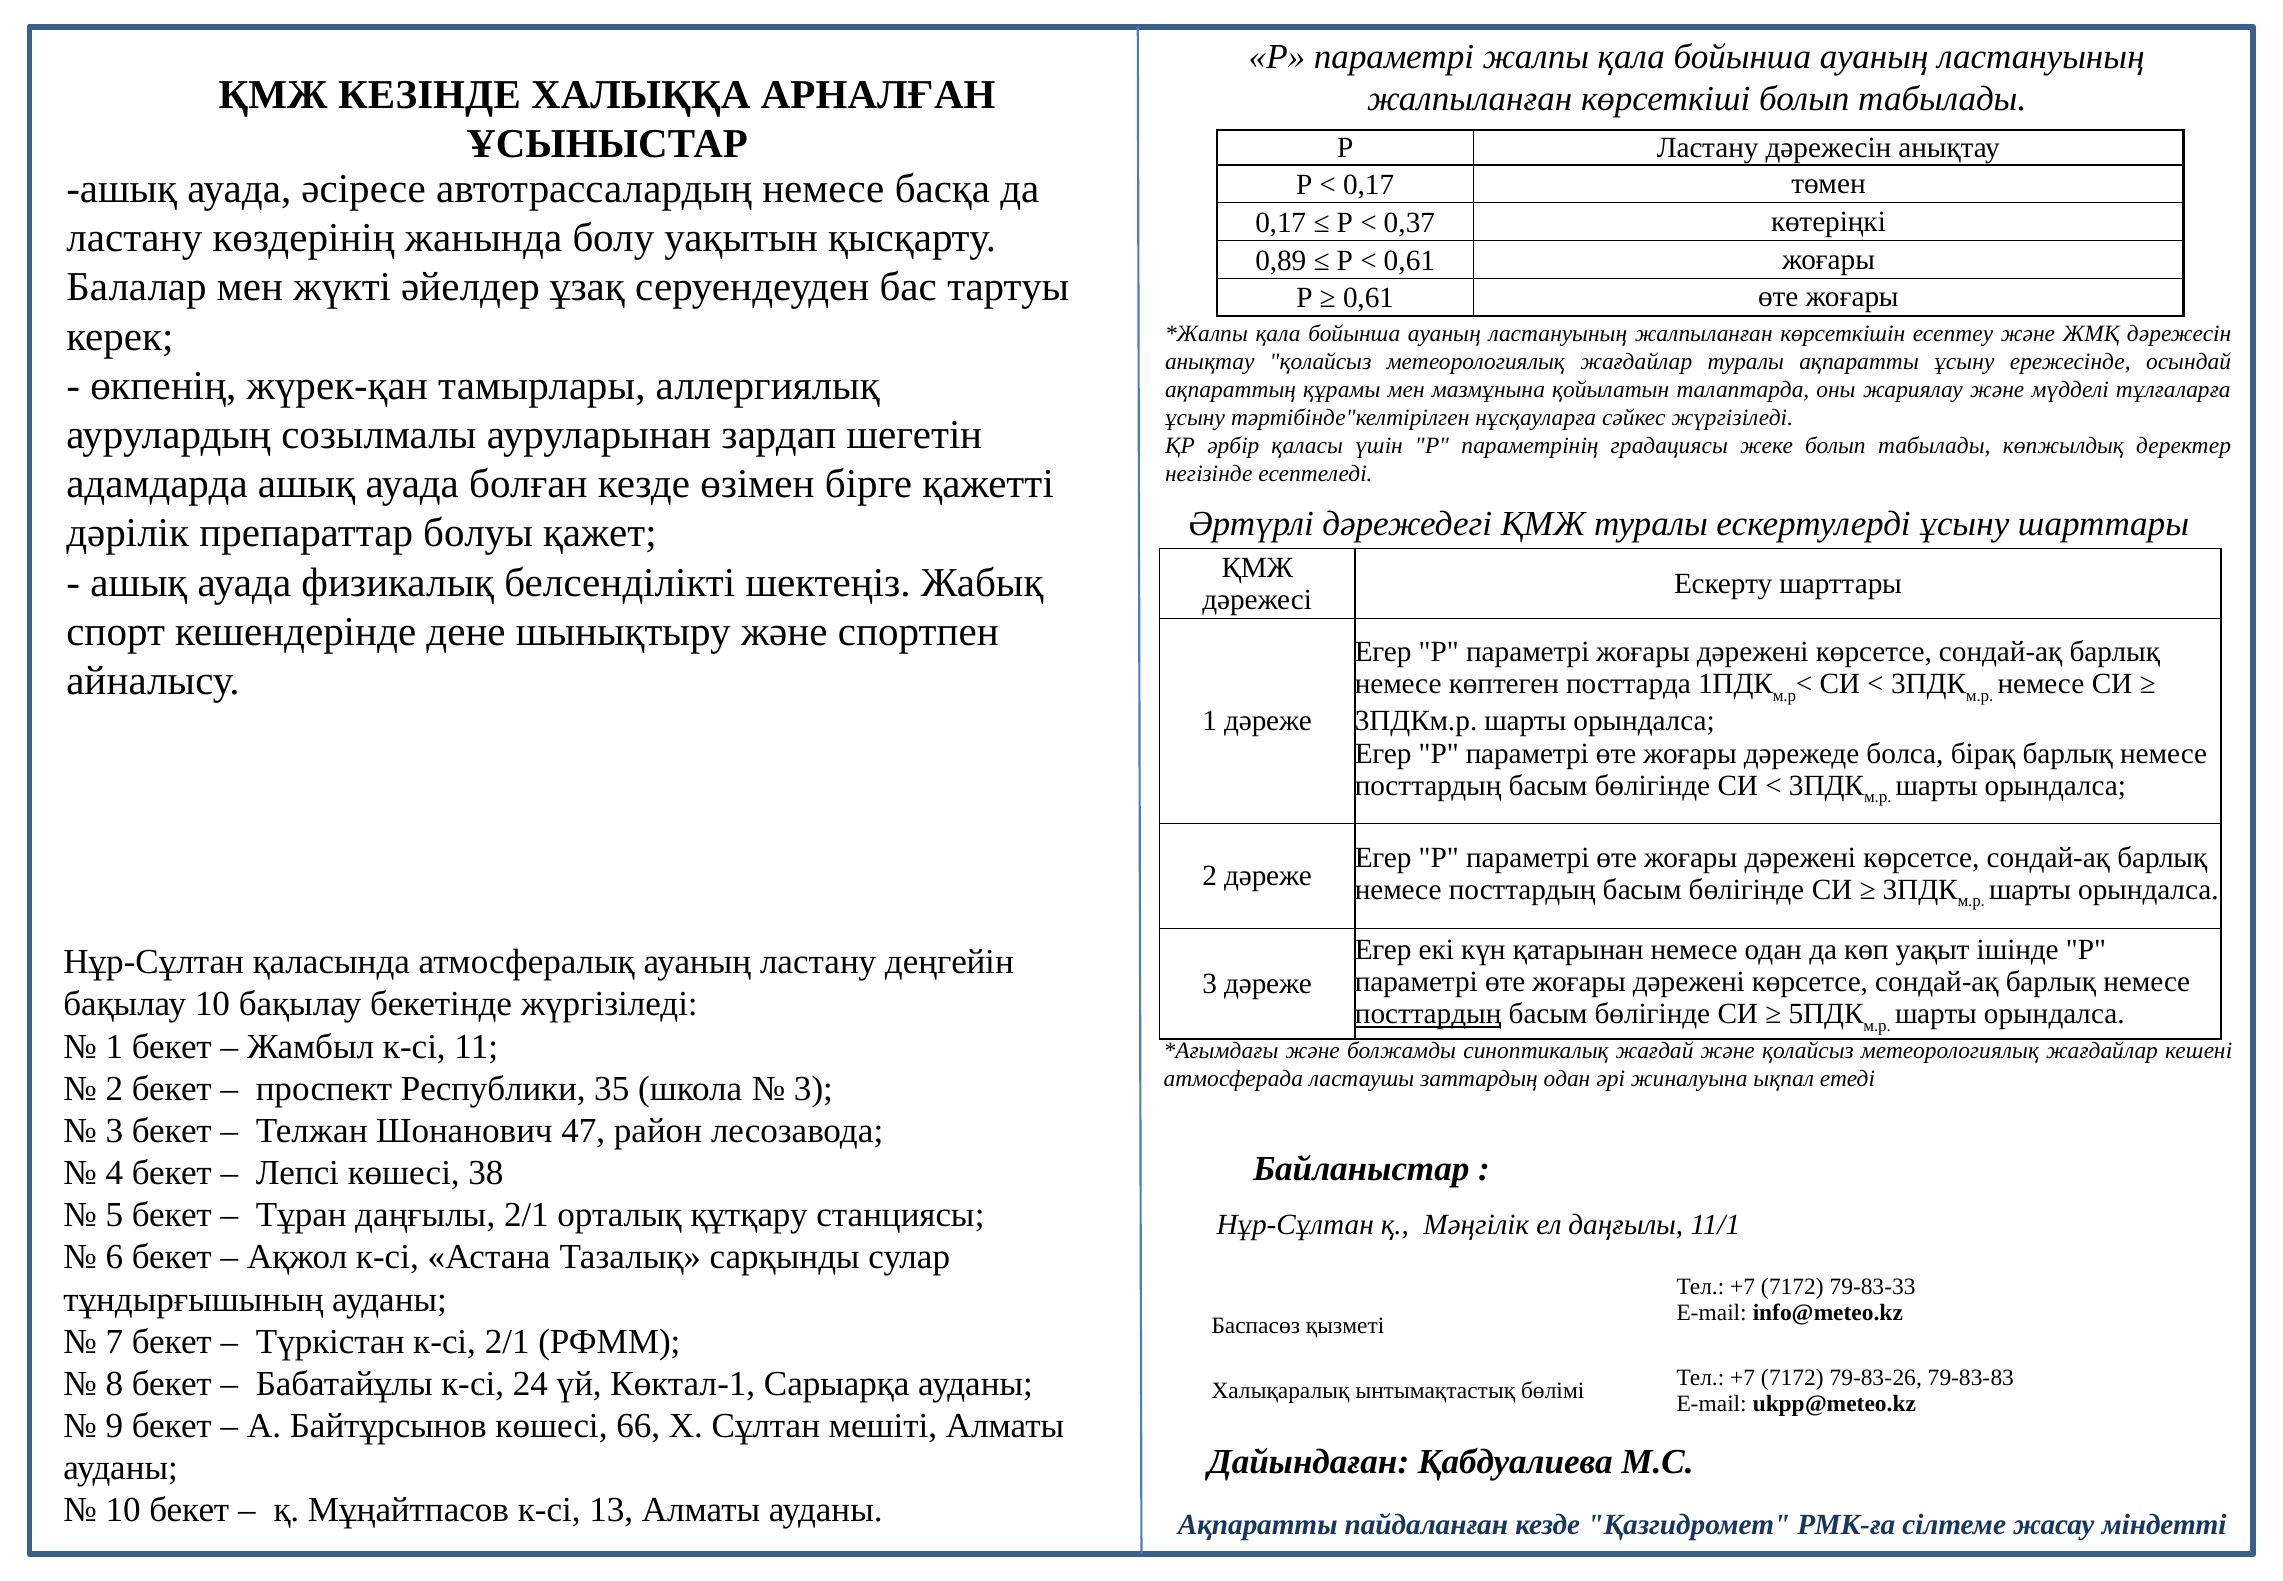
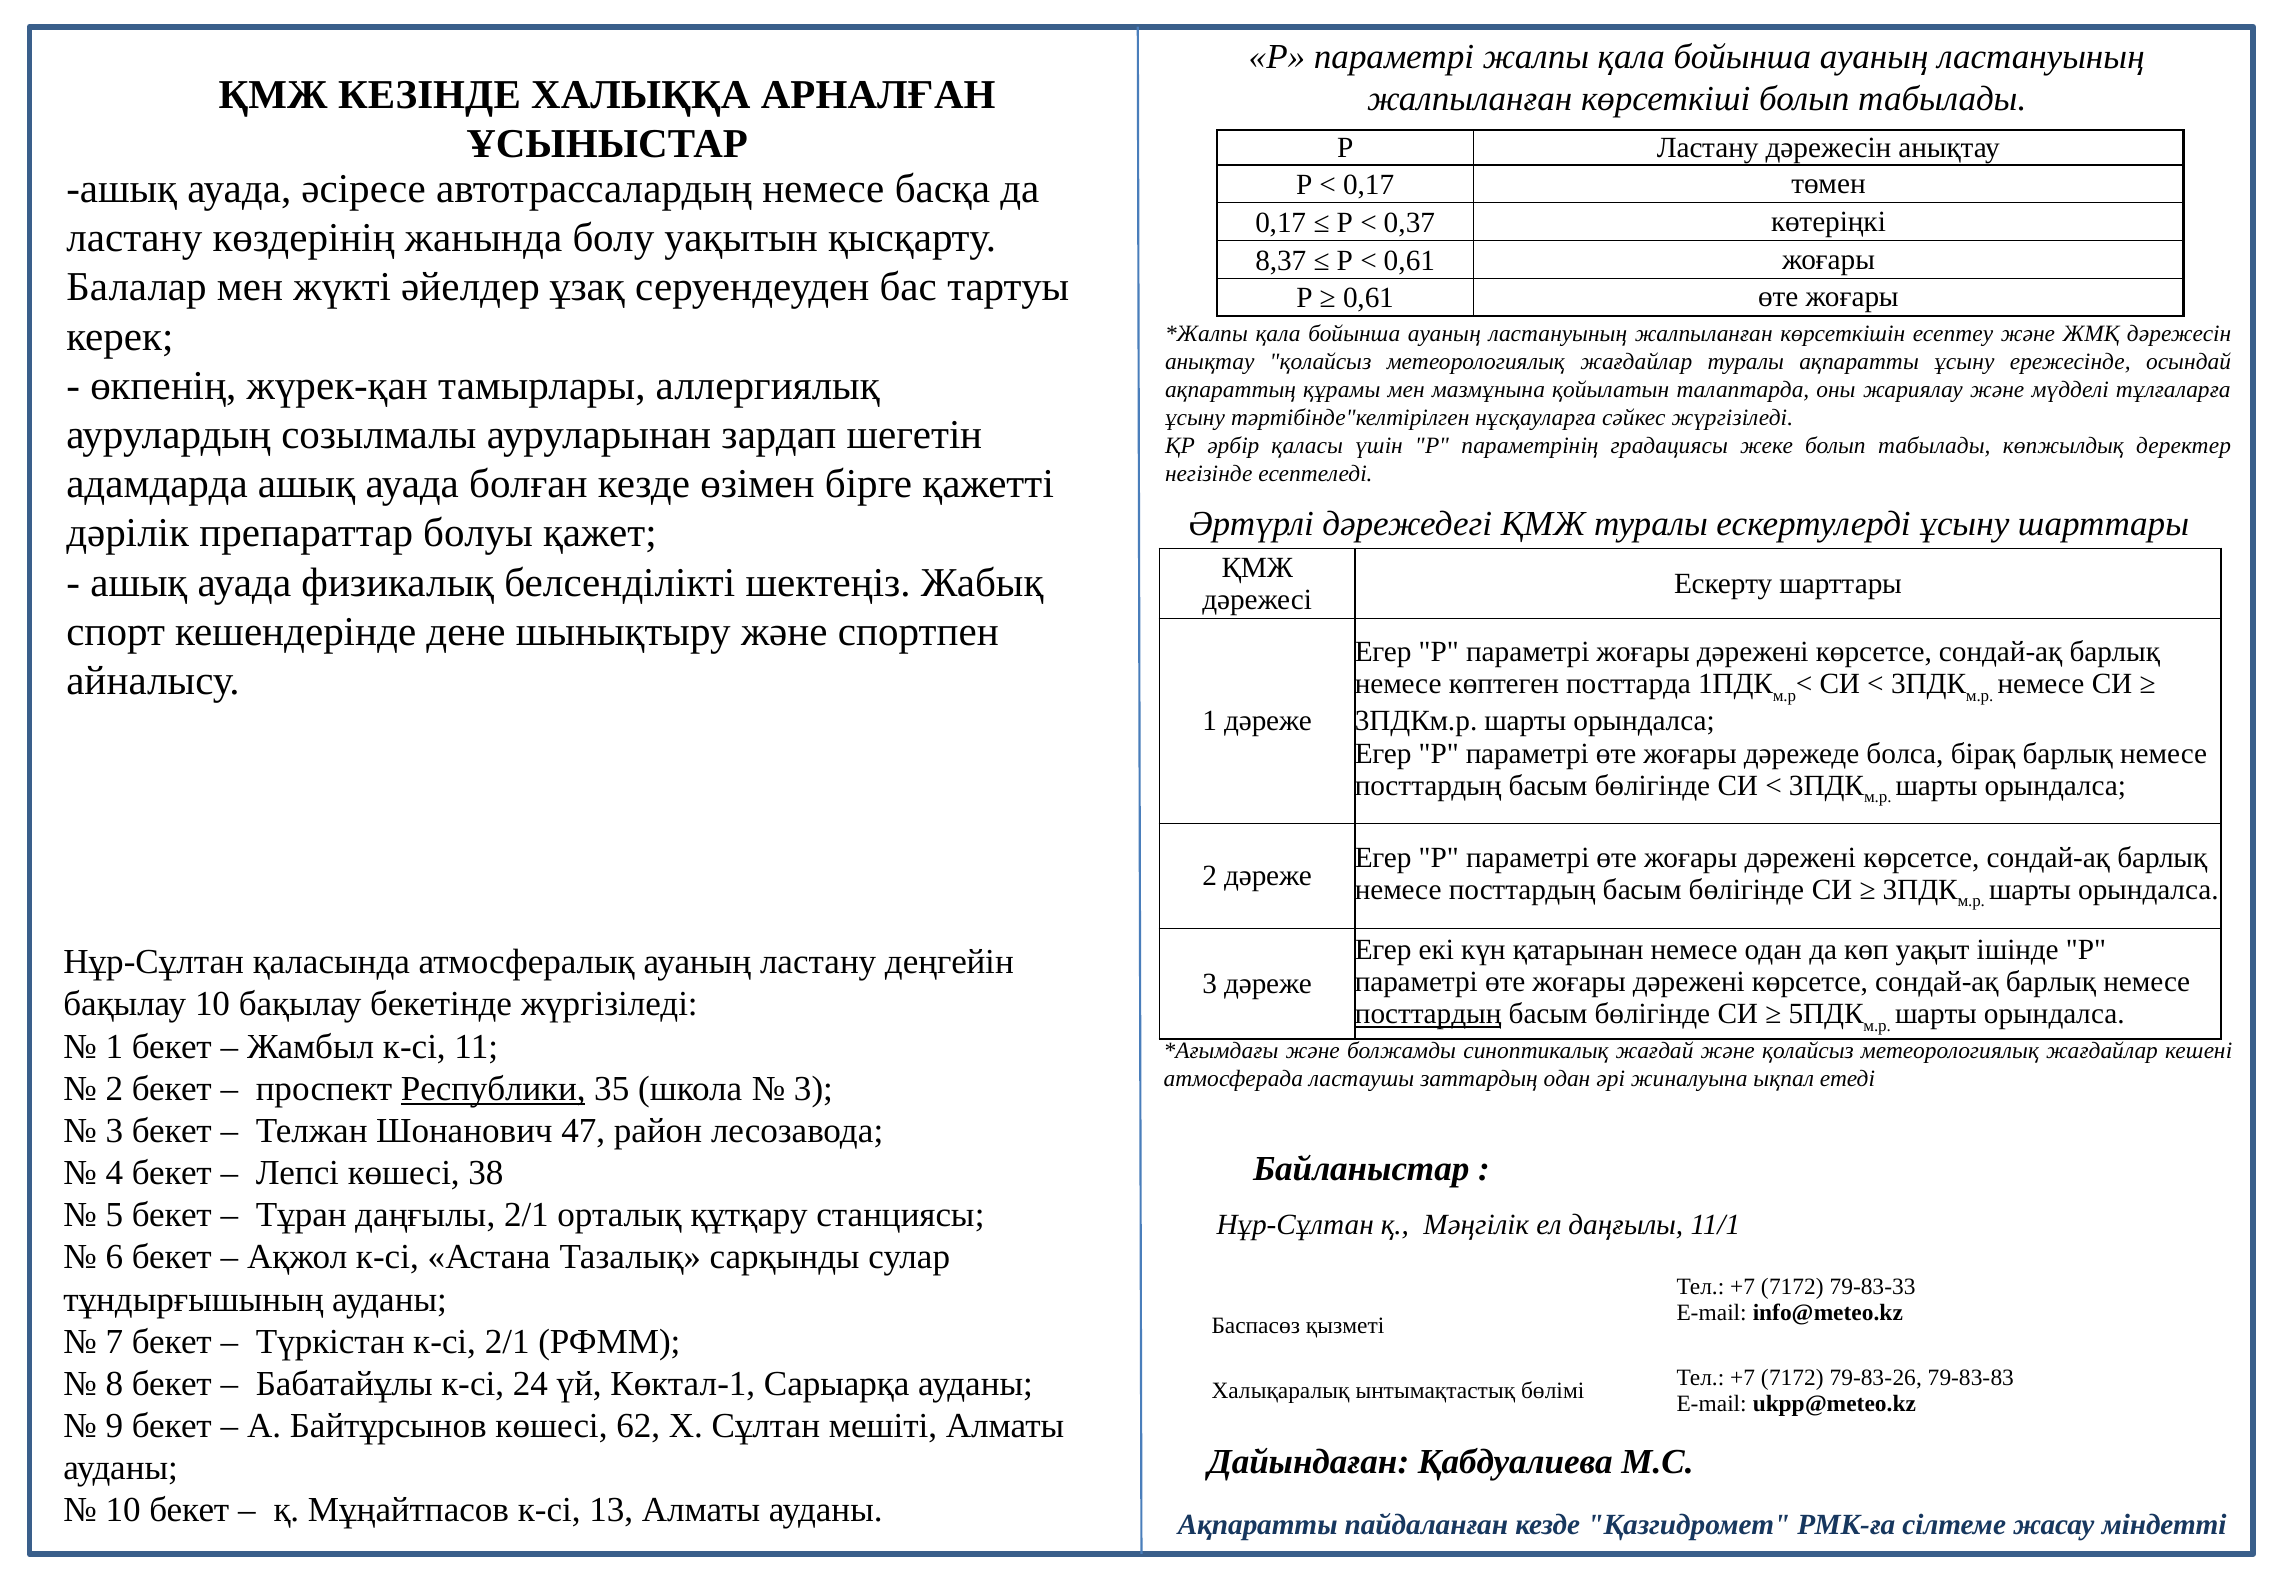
0,89: 0,89 -> 8,37 (1281, 261)
Республики underline: none -> present (493, 1088)
66: 66 -> 62 (638, 1426)
